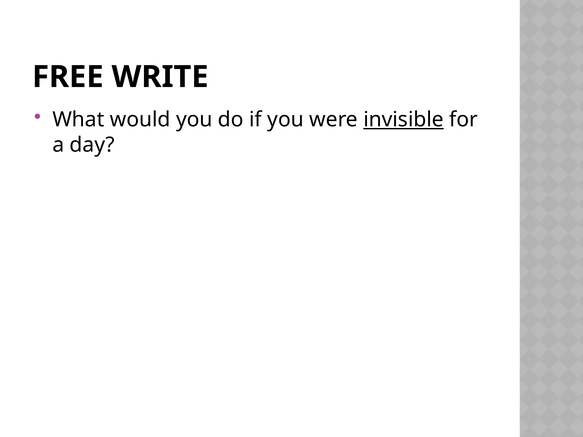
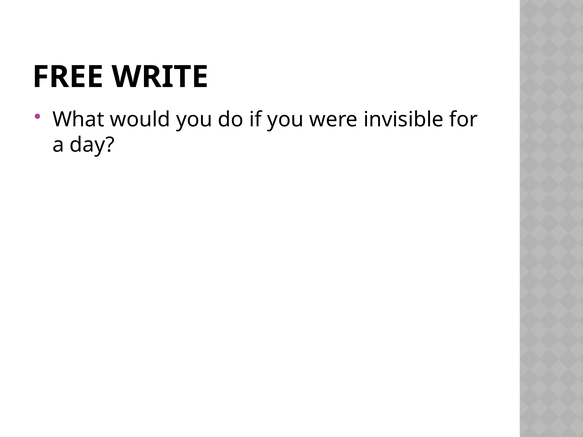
invisible underline: present -> none (404, 120)
